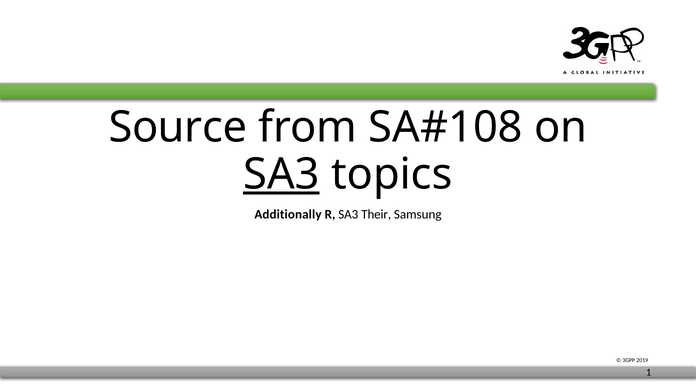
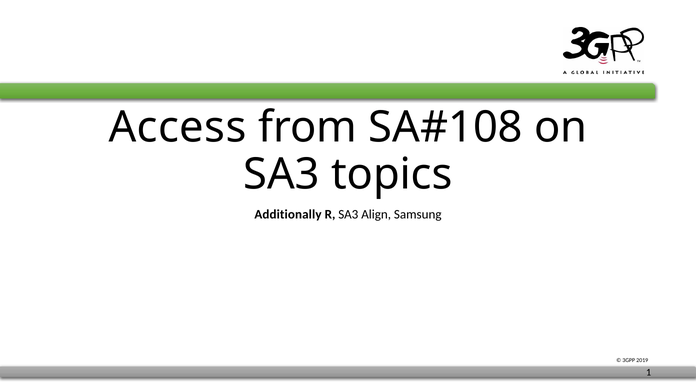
Source: Source -> Access (177, 127)
SA3 underline: present -> none (281, 174)
Their: Their -> Align (376, 214)
